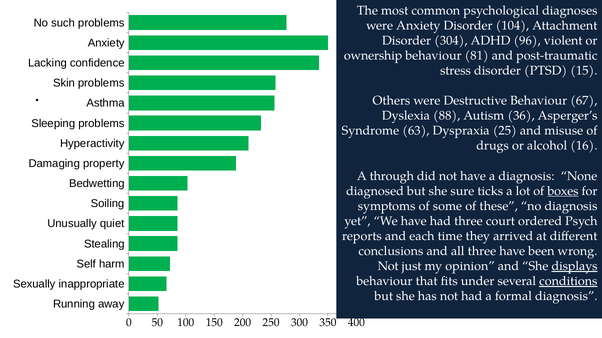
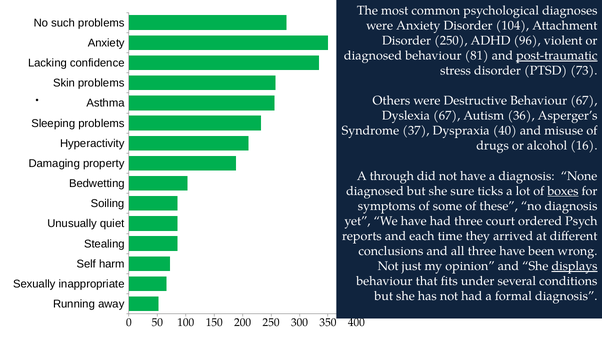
Disorder 304: 304 -> 250 (451, 41)
ownership: ownership -> diagnosed (373, 56)
post-traumatic underline: none -> present (557, 56)
15: 15 -> 73 (584, 71)
Dyslexia 88: 88 -> 67 (447, 116)
63: 63 -> 37 (416, 131)
25: 25 -> 40 (505, 131)
conditions underline: present -> none (568, 282)
